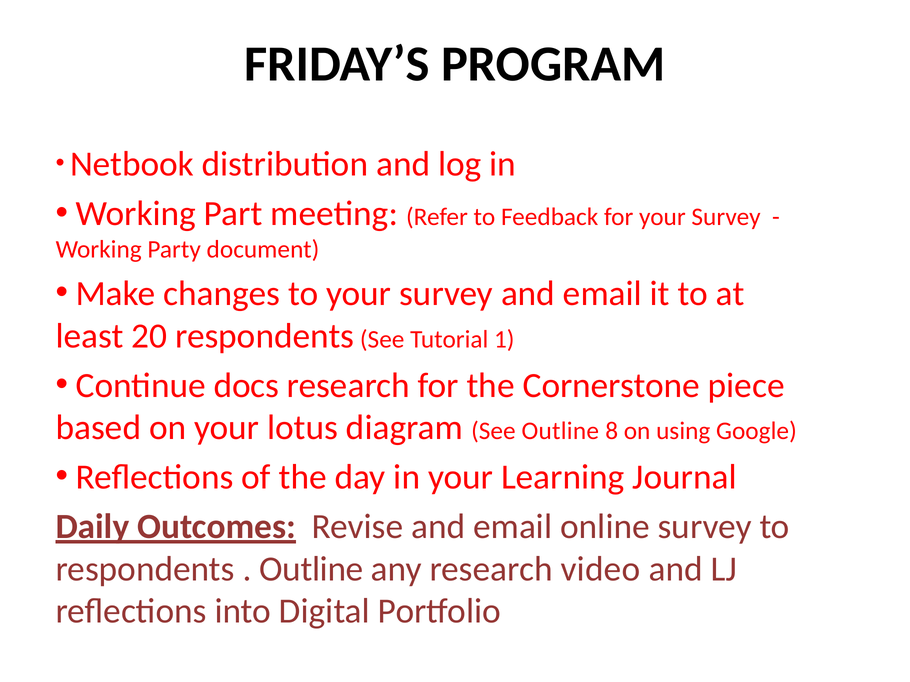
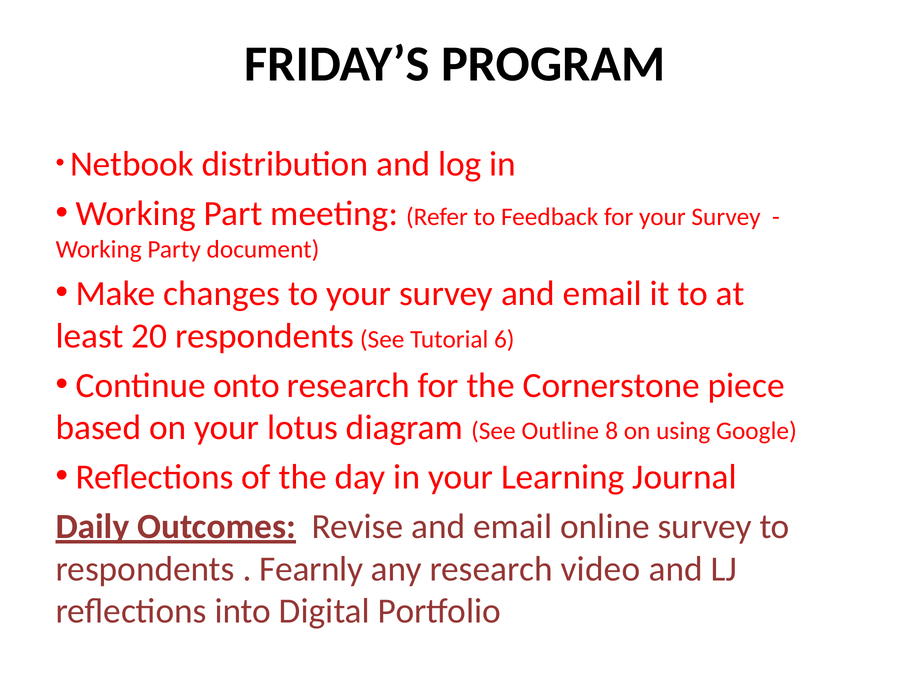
1: 1 -> 6 (504, 339)
docs: docs -> onto (246, 386)
Outline: Outline -> Fearnly (311, 569)
